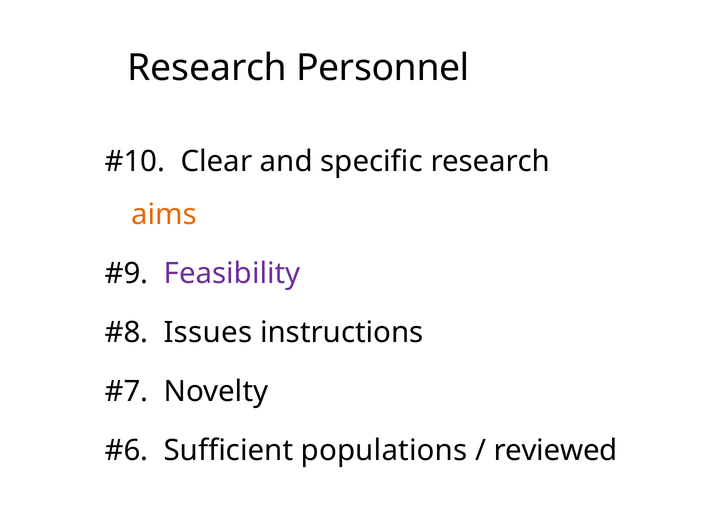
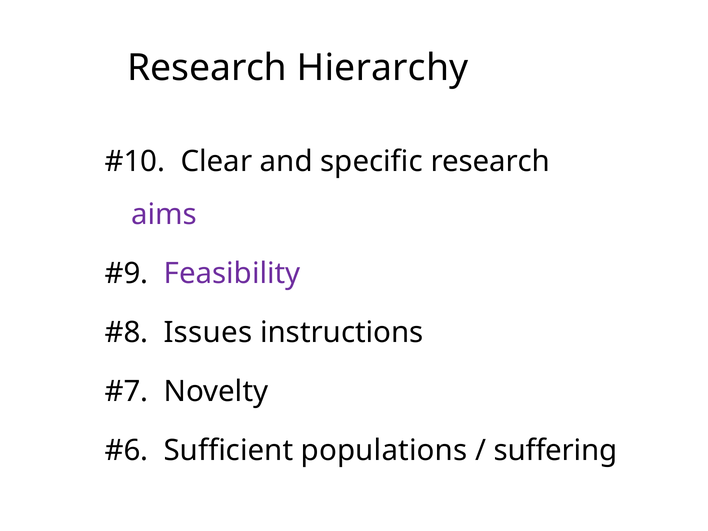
Personnel: Personnel -> Hierarchy (383, 68)
aims colour: orange -> purple (164, 215)
reviewed: reviewed -> suffering (556, 451)
